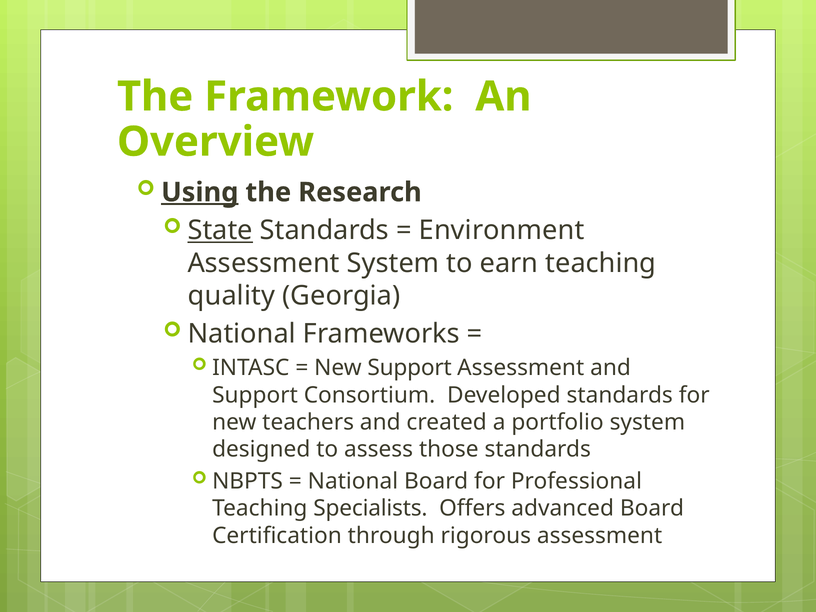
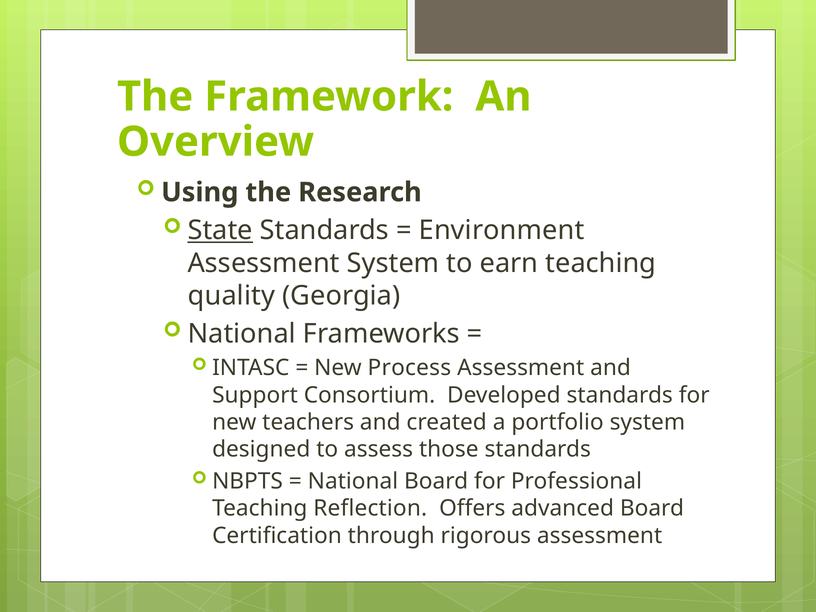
Using underline: present -> none (200, 192)
New Support: Support -> Process (409, 368)
Specialists: Specialists -> Reflection (370, 508)
